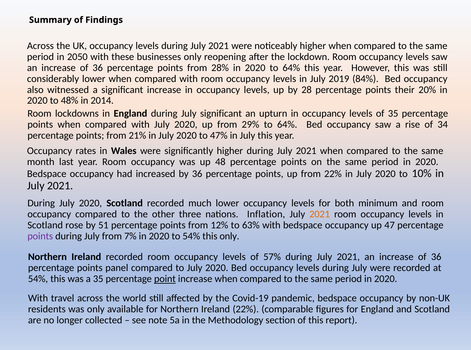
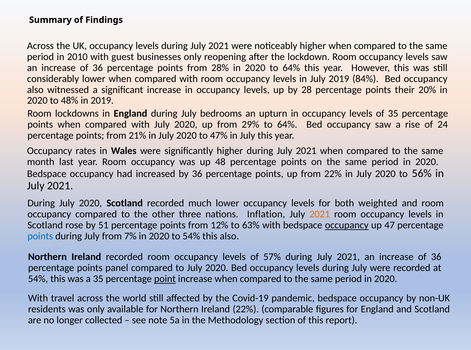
2050: 2050 -> 2010 (77, 57)
these: these -> guest (123, 57)
in 2014: 2014 -> 2019 (102, 101)
July significant: significant -> bedrooms (221, 114)
34: 34 -> 24 (443, 125)
10%: 10% -> 56% (422, 173)
minimum: minimum -> weighted (378, 203)
occupancy underline: none -> present (347, 225)
points colour: purple -> blue (40, 236)
this only: only -> also (229, 236)
